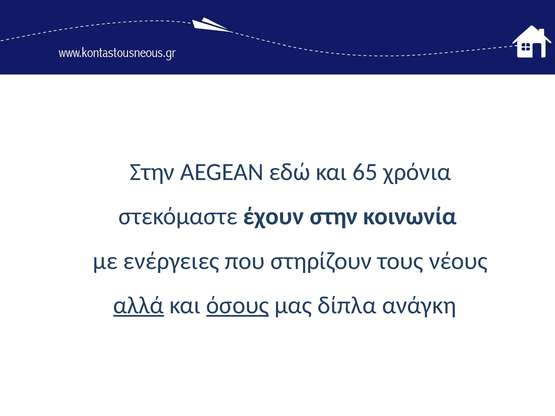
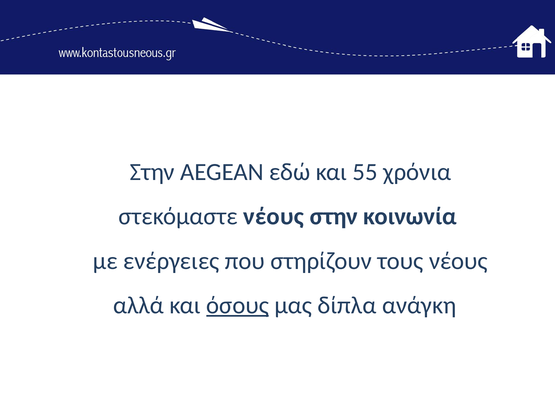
65: 65 -> 55 (365, 172)
στεκόμαστε έχουν: έχουν -> νέους (274, 217)
αλλά underline: present -> none (139, 305)
